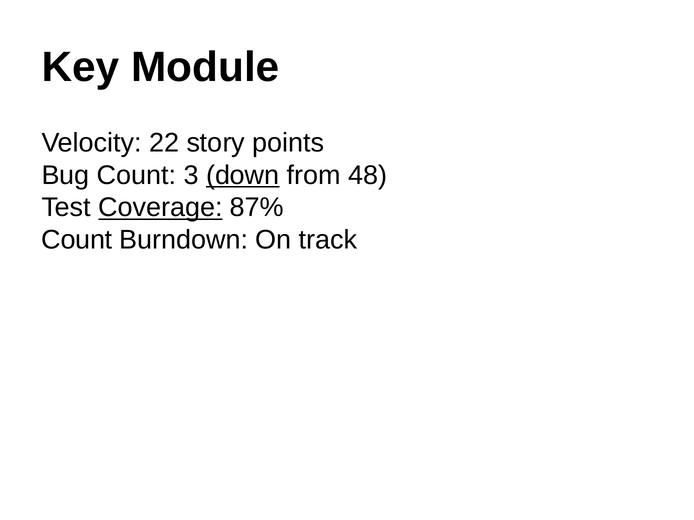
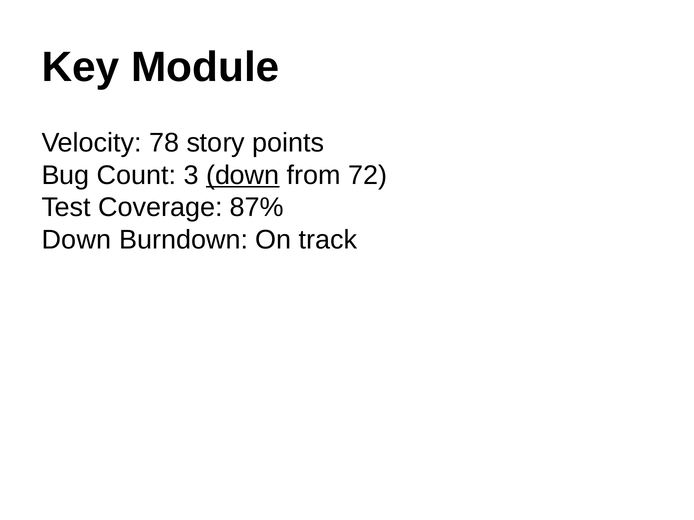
22: 22 -> 78 (164, 143)
48: 48 -> 72 (368, 175)
Coverage underline: present -> none (160, 208)
Count: Count -> Down (77, 240)
